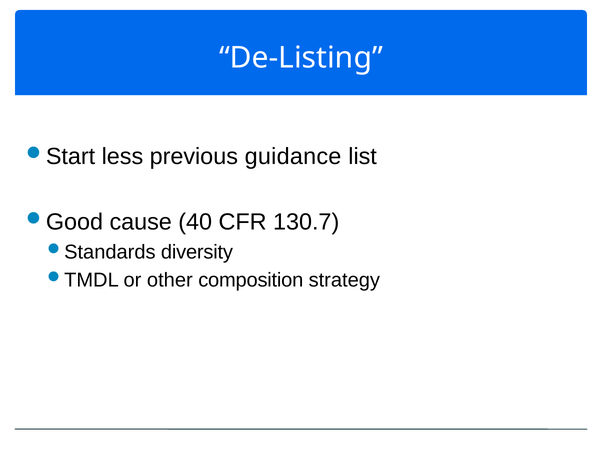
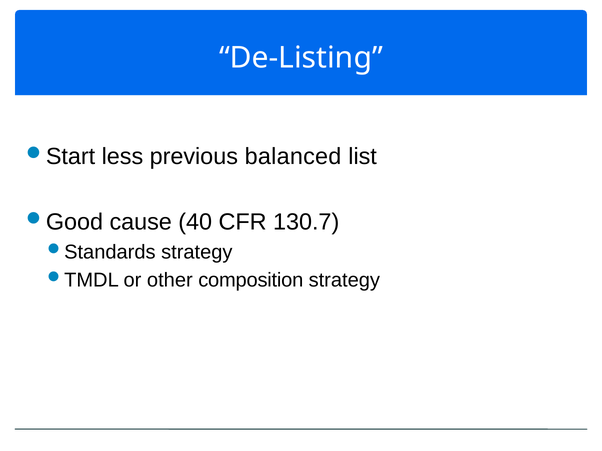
guidance: guidance -> balanced (293, 157)
diversity: diversity -> strategy (197, 252)
